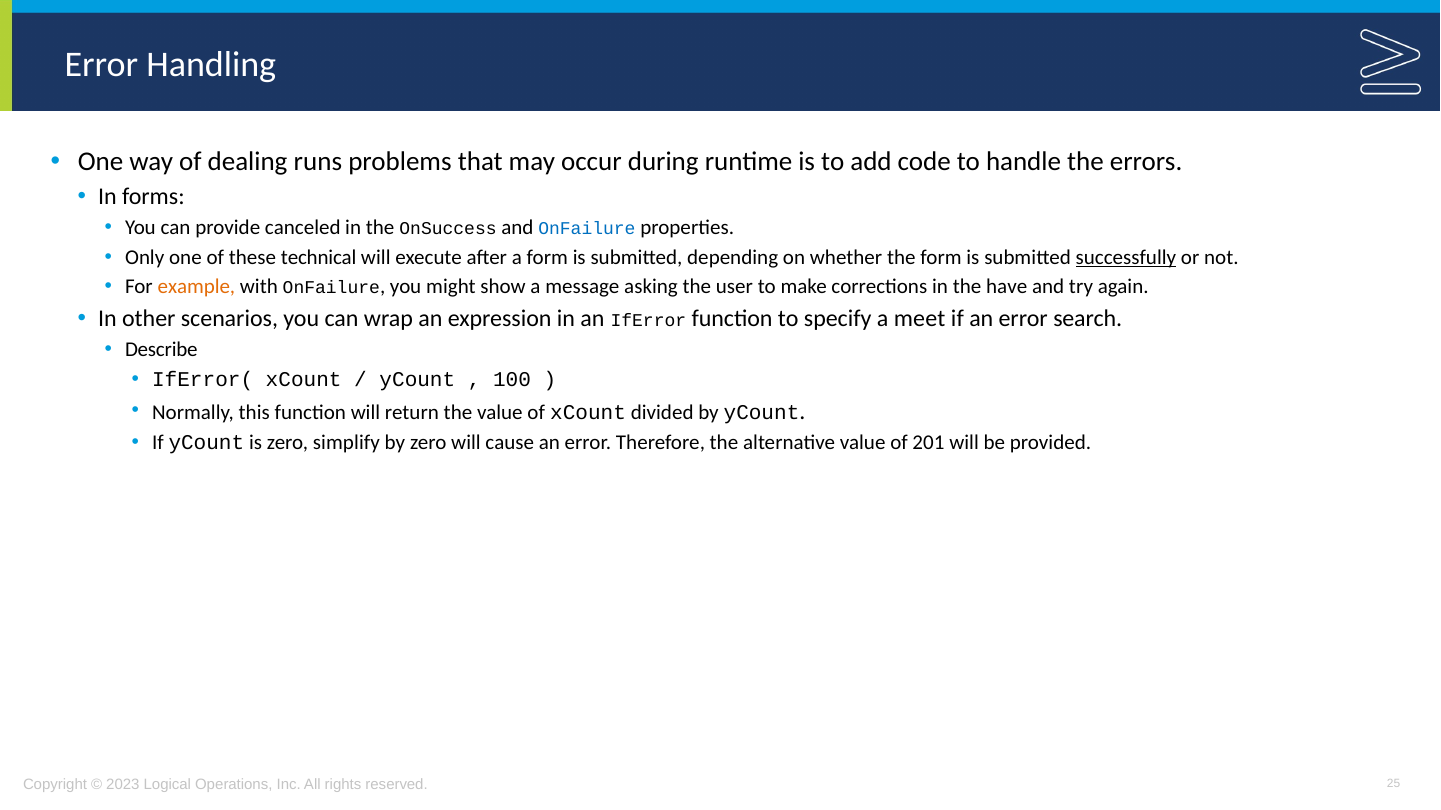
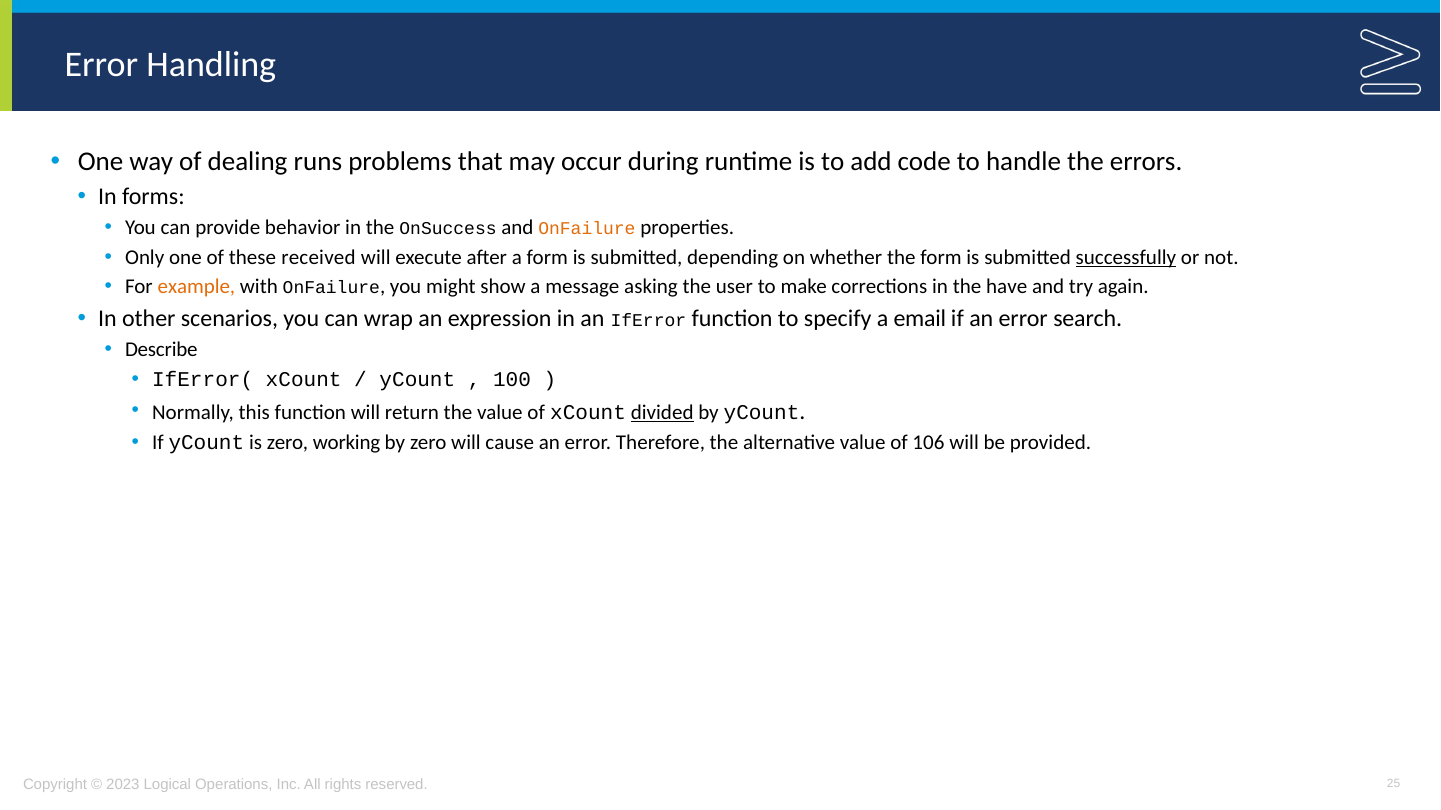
canceled: canceled -> behavior (303, 228)
OnFailure colour: blue -> orange (587, 229)
technical: technical -> received (318, 258)
meet: meet -> email (920, 319)
divided underline: none -> present (662, 413)
simplify: simplify -> working (347, 443)
201: 201 -> 106 (928, 443)
